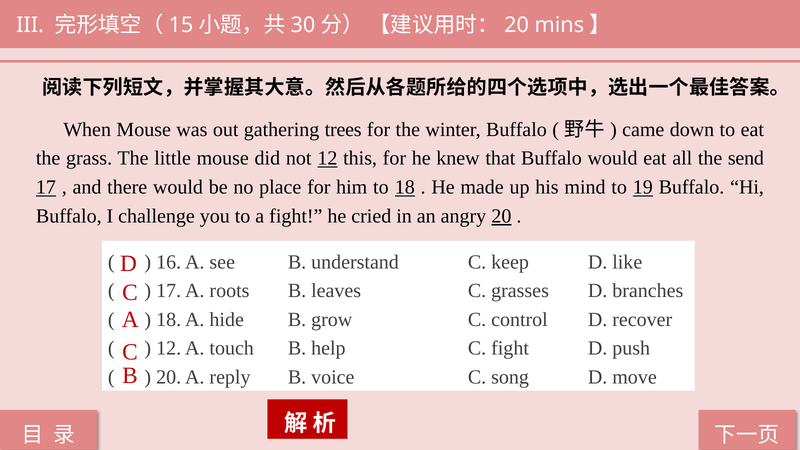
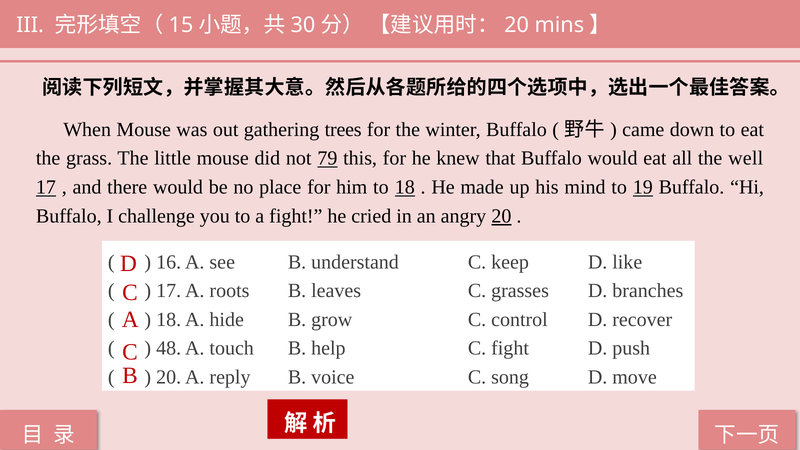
not 12: 12 -> 79 (327, 158)
send: send -> well (746, 158)
12: 12 -> 48 (169, 348)
